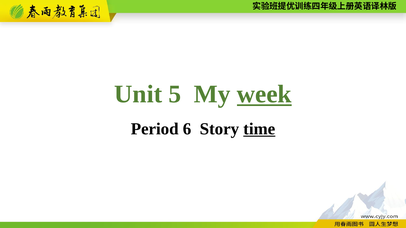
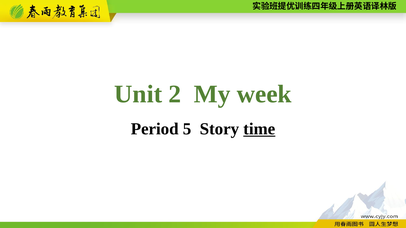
5: 5 -> 2 (175, 94)
week underline: present -> none (264, 94)
6: 6 -> 5 (187, 129)
